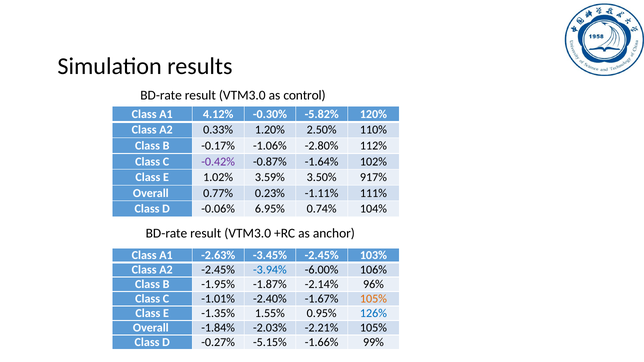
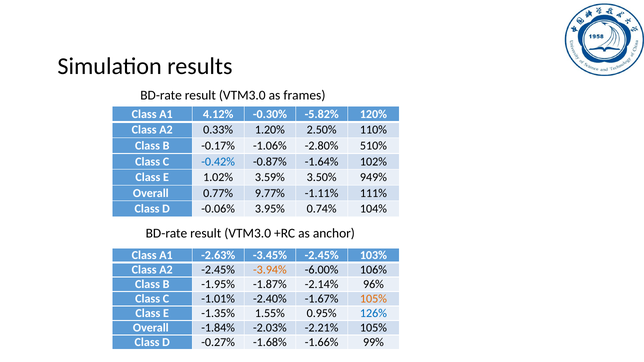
control: control -> frames (304, 95)
112%: 112% -> 510% (373, 146)
-0.42% colour: purple -> blue (218, 162)
917%: 917% -> 949% (373, 178)
0.23%: 0.23% -> 9.77% (270, 193)
6.95%: 6.95% -> 3.95% (270, 209)
-3.94% colour: blue -> orange (270, 270)
-5.15%: -5.15% -> -1.68% (270, 343)
